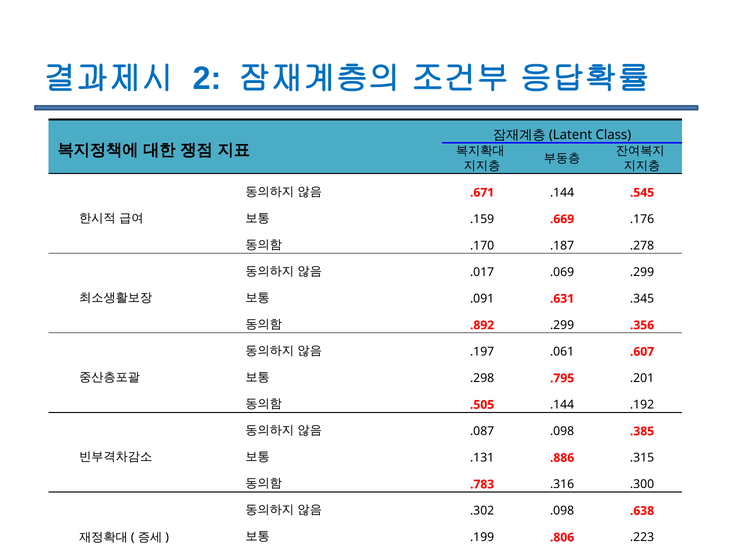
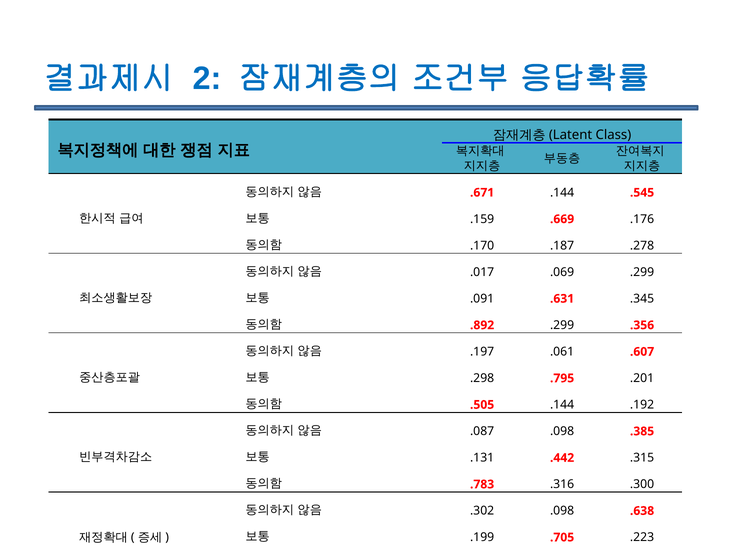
.886: .886 -> .442 (562, 458)
.806: .806 -> .705 (562, 538)
